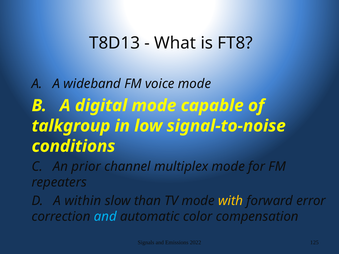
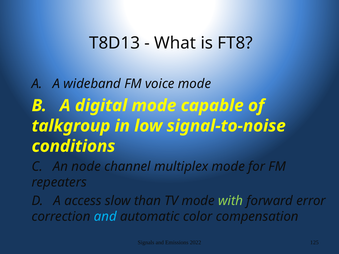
prior: prior -> node (86, 167)
within: within -> access (83, 201)
with colour: yellow -> light green (231, 201)
